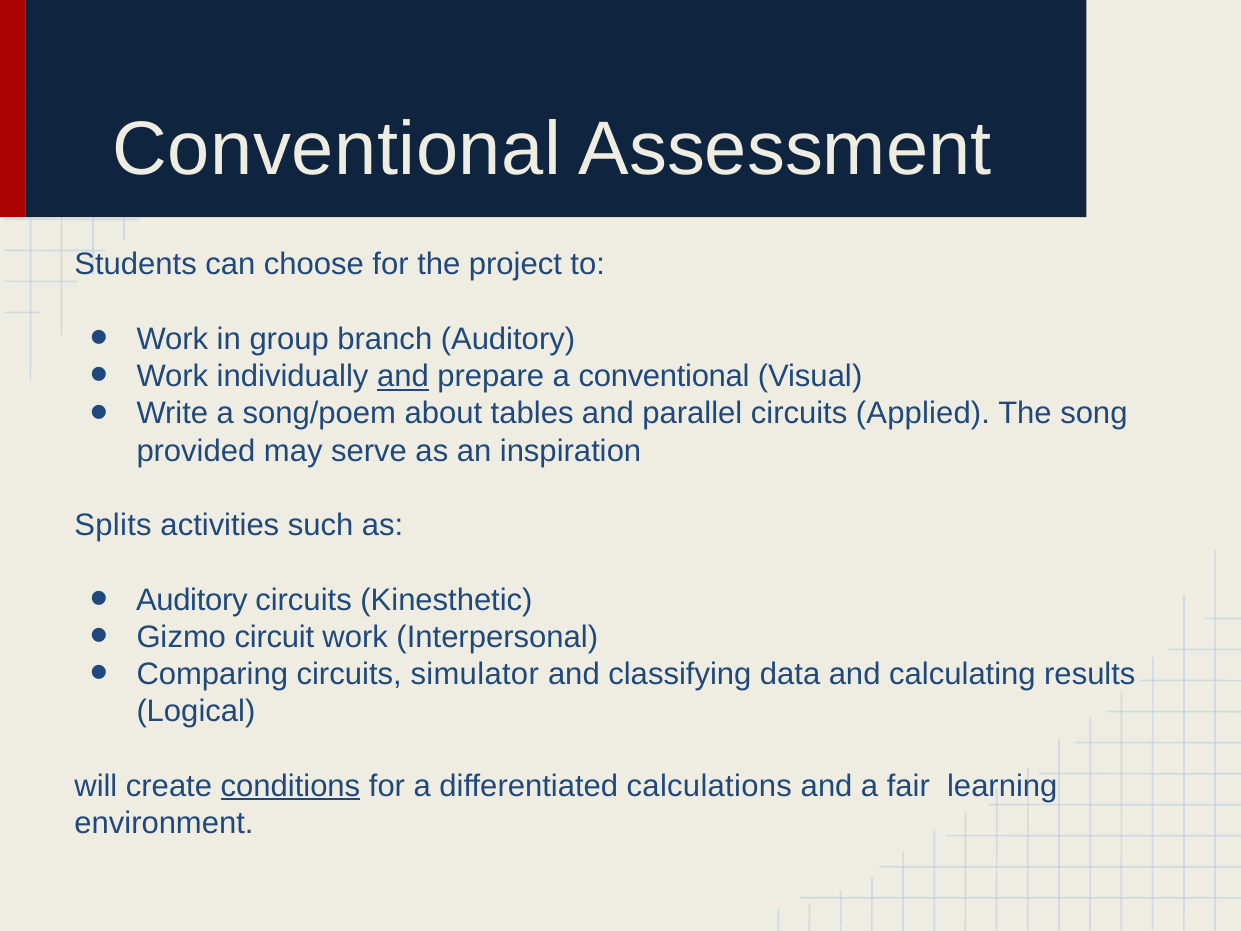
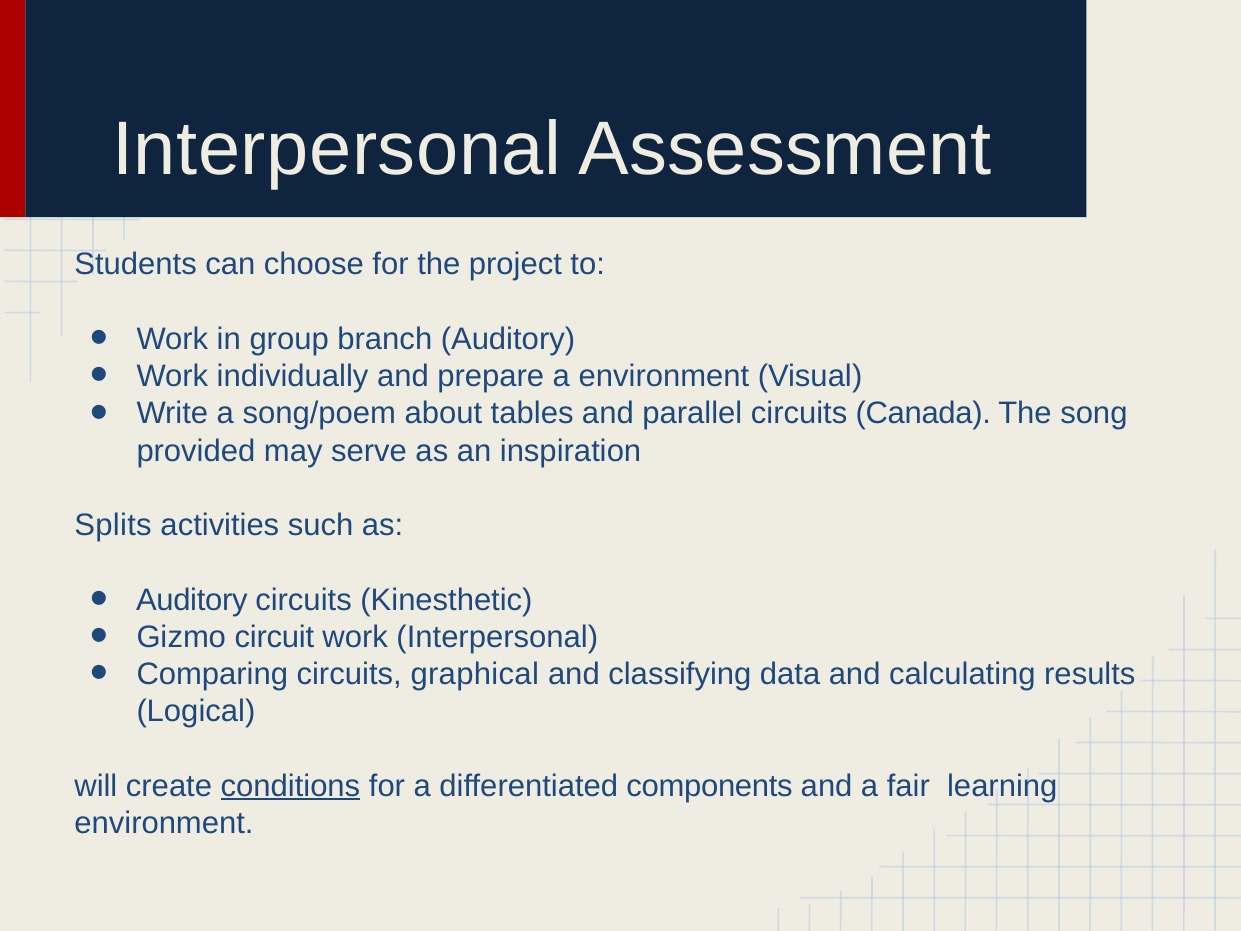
Conventional: Conventional -> Interpersonal (337, 149)
and underline: present -> none (403, 376)
a conventional: conventional -> environment (664, 376)
Applied: Applied -> Canada (923, 413)
simulator: simulator -> graphical (475, 674)
calculations: calculations -> components (710, 786)
